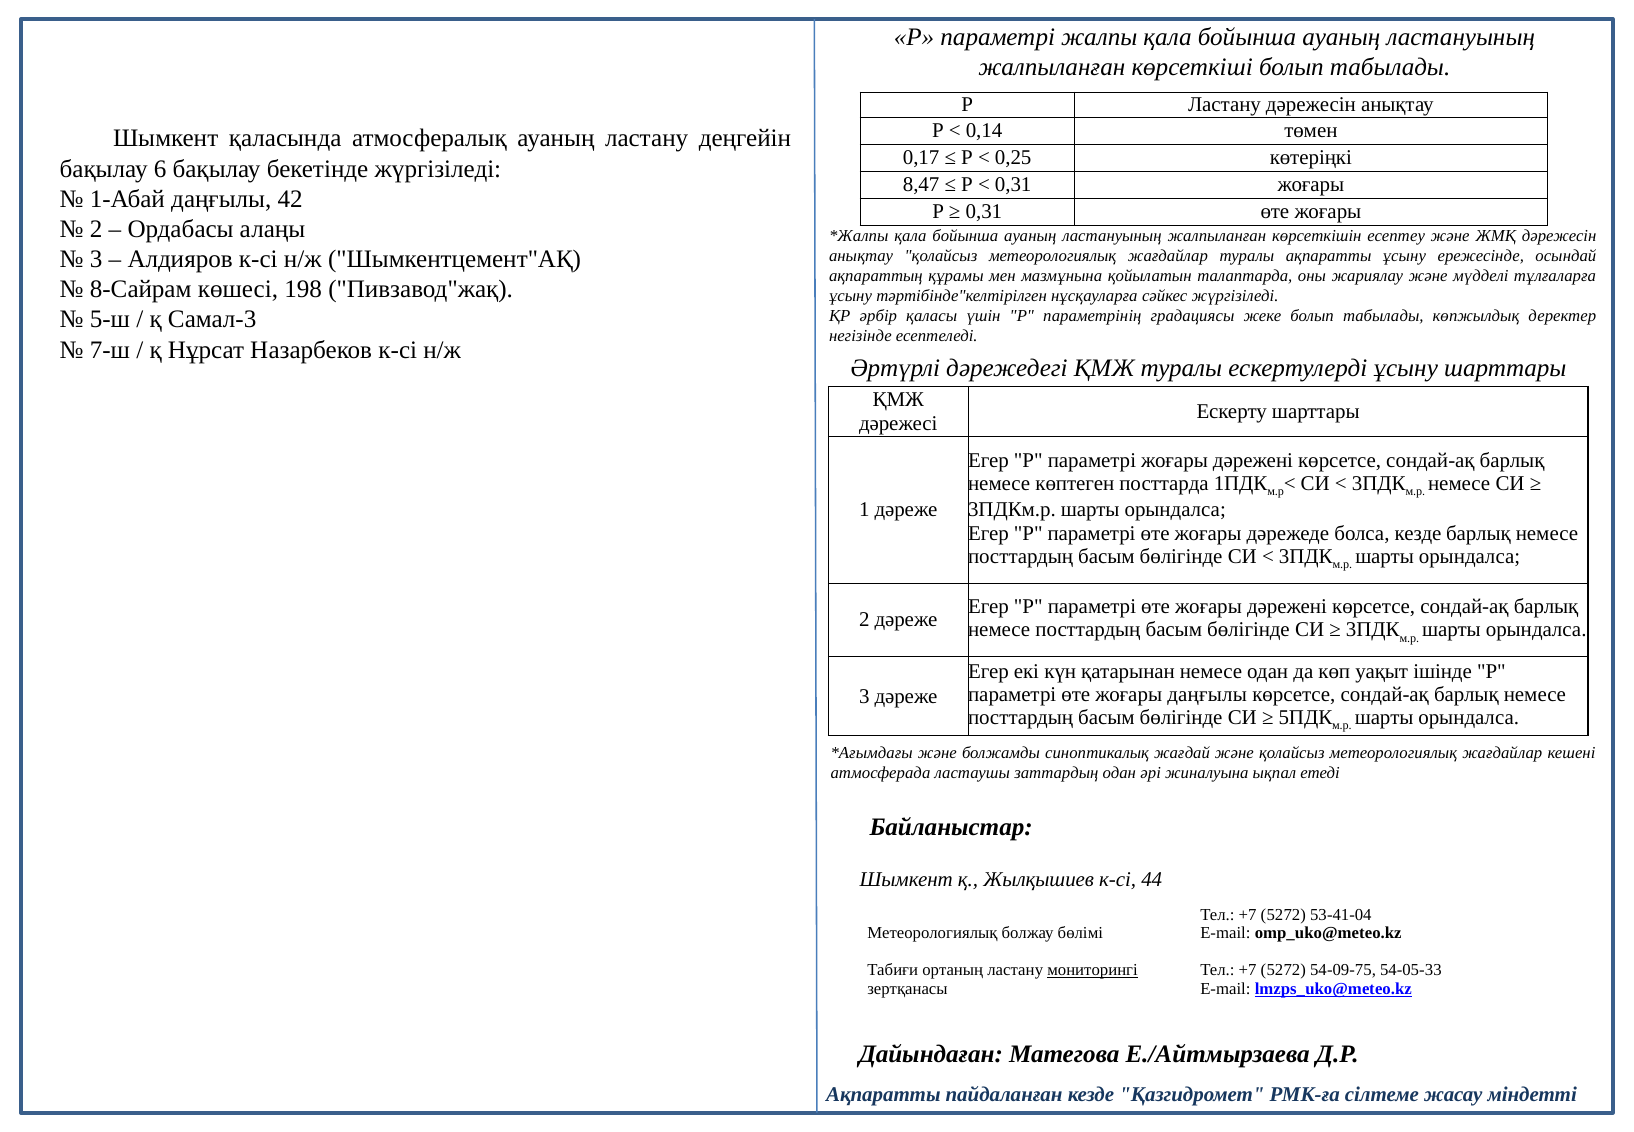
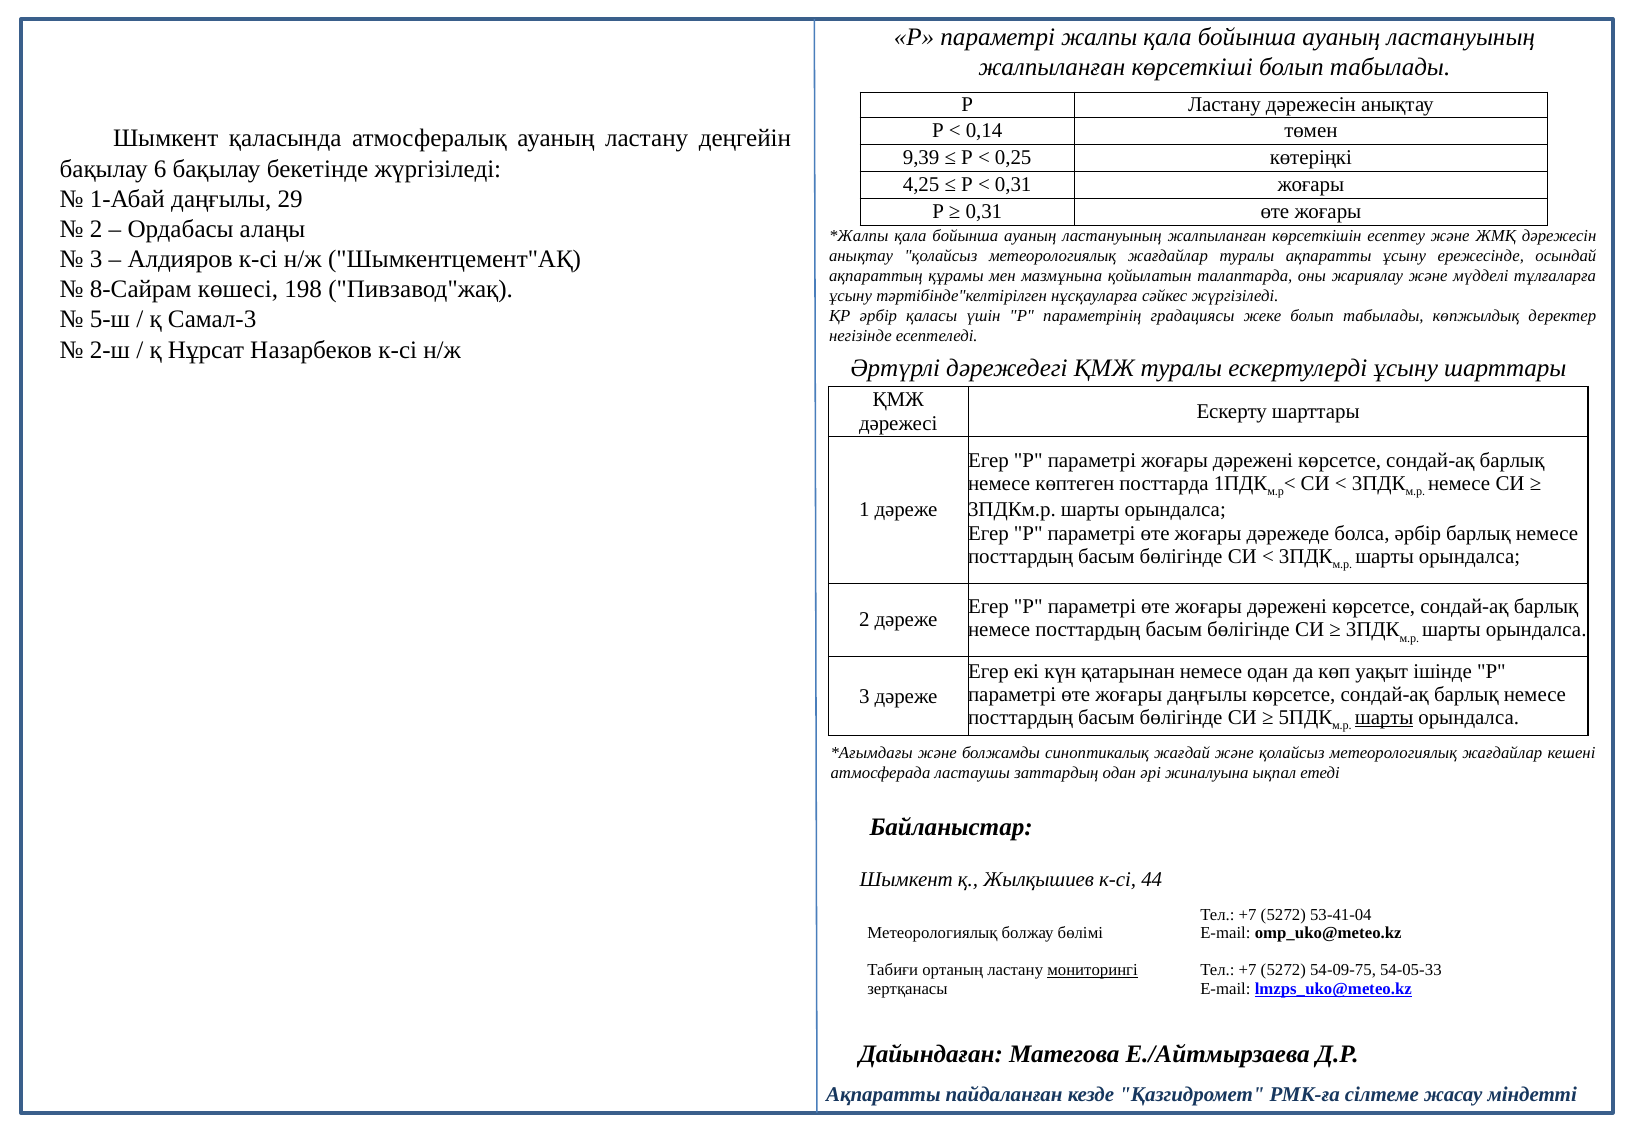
0,17: 0,17 -> 9,39 (921, 157)
8,47: 8,47 -> 4,25 (921, 184)
42: 42 -> 29 (290, 199)
7-ш: 7-ш -> 2-ш (110, 350)
болса кезде: кезде -> әрбір (1418, 533)
шарты underline: none -> present (1384, 717)
